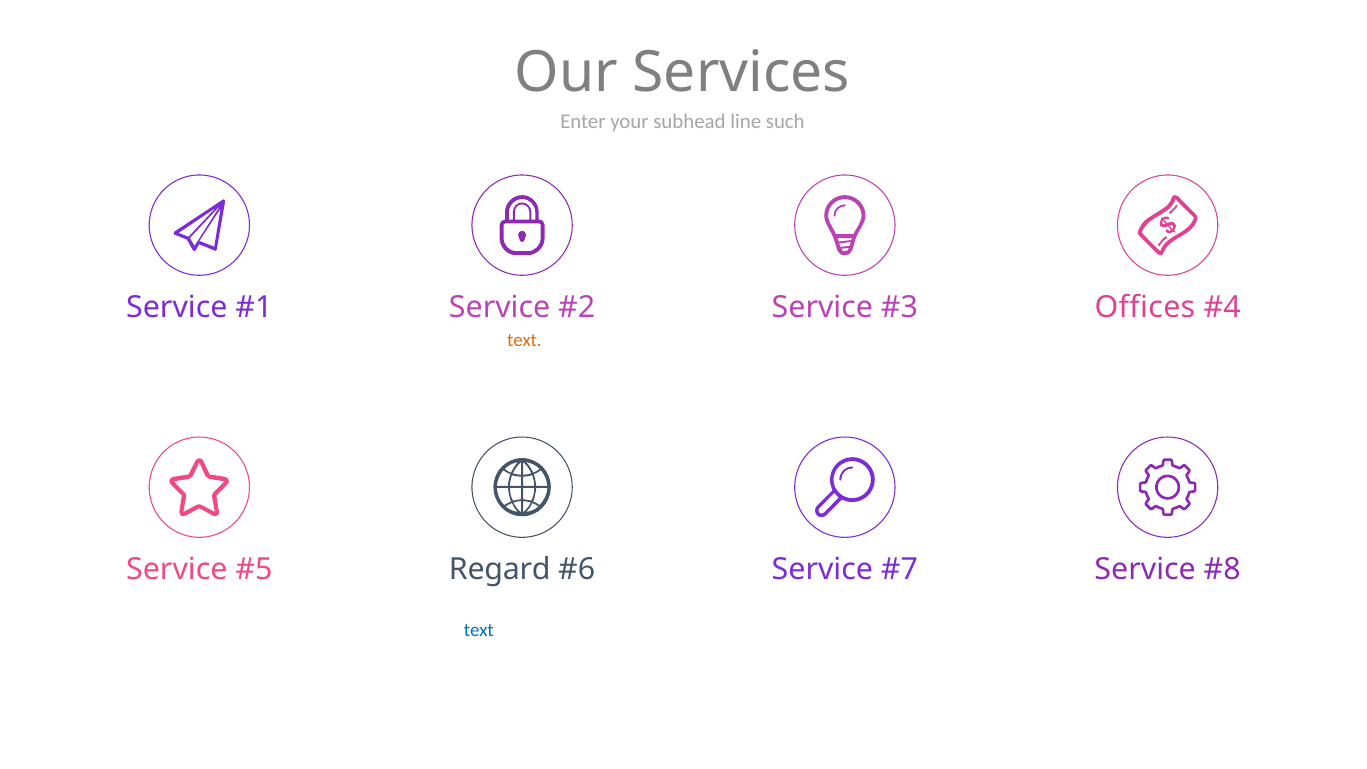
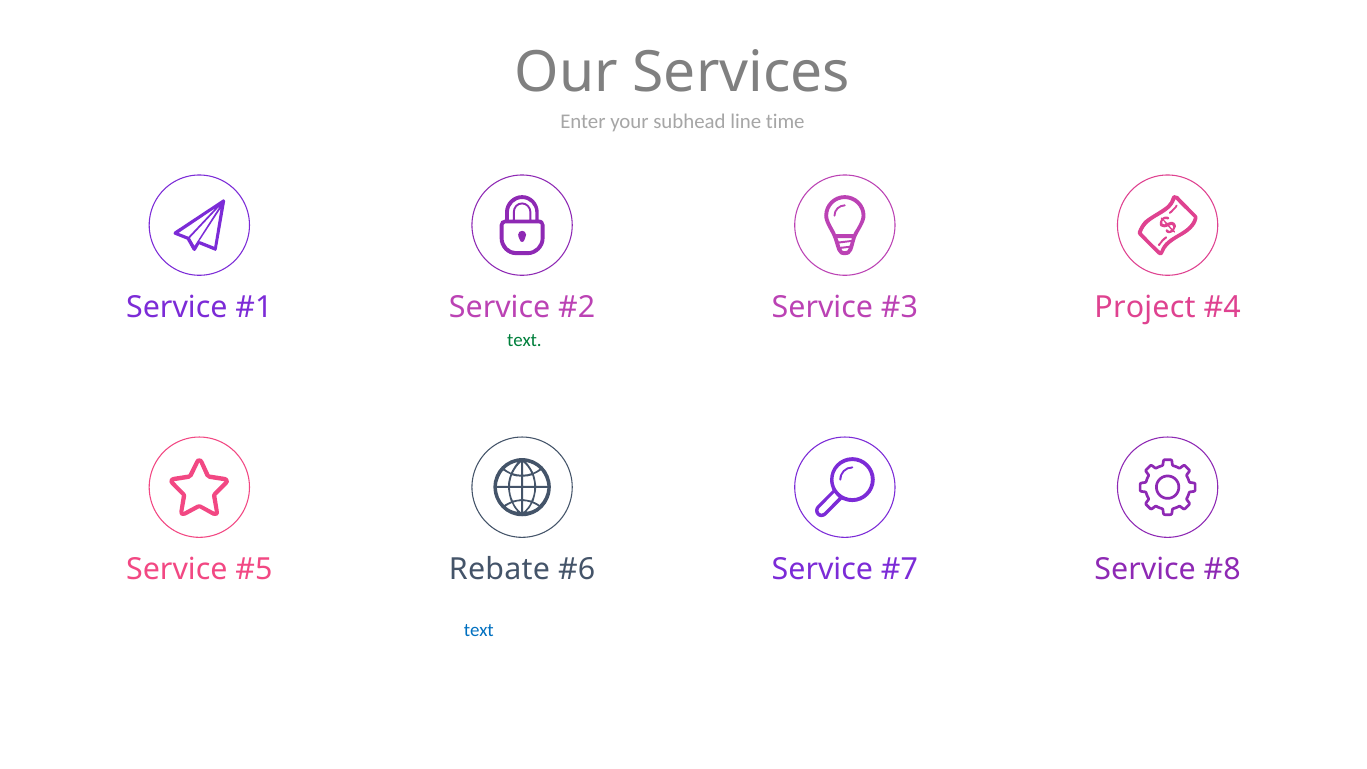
such: such -> time (785, 122)
Offices: Offices -> Project (1145, 307)
text colour: orange -> green (524, 341)
Regard: Regard -> Rebate (499, 569)
